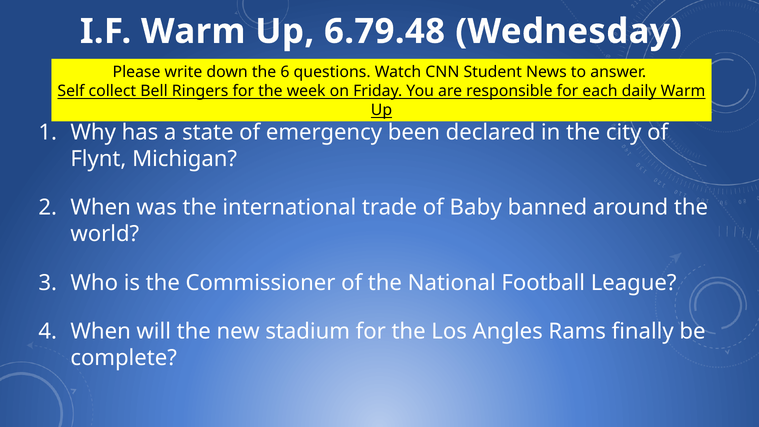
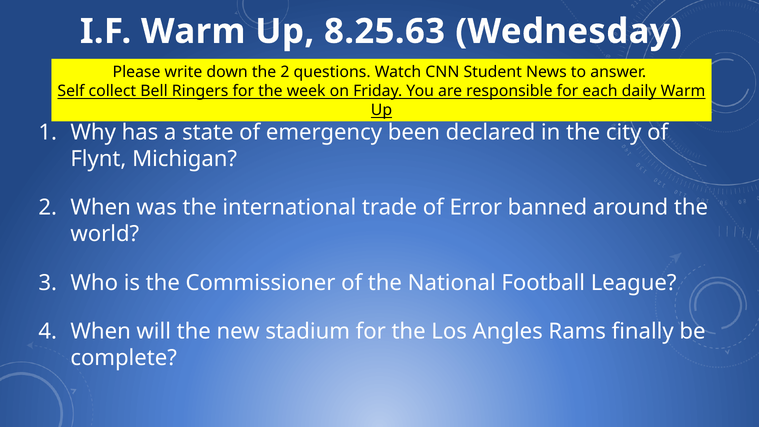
6.79.48: 6.79.48 -> 8.25.63 (385, 31)
the 6: 6 -> 2 (285, 72)
Baby: Baby -> Error (476, 207)
